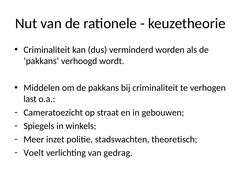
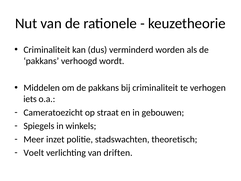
last: last -> iets (30, 99)
gedrag: gedrag -> driften (118, 153)
